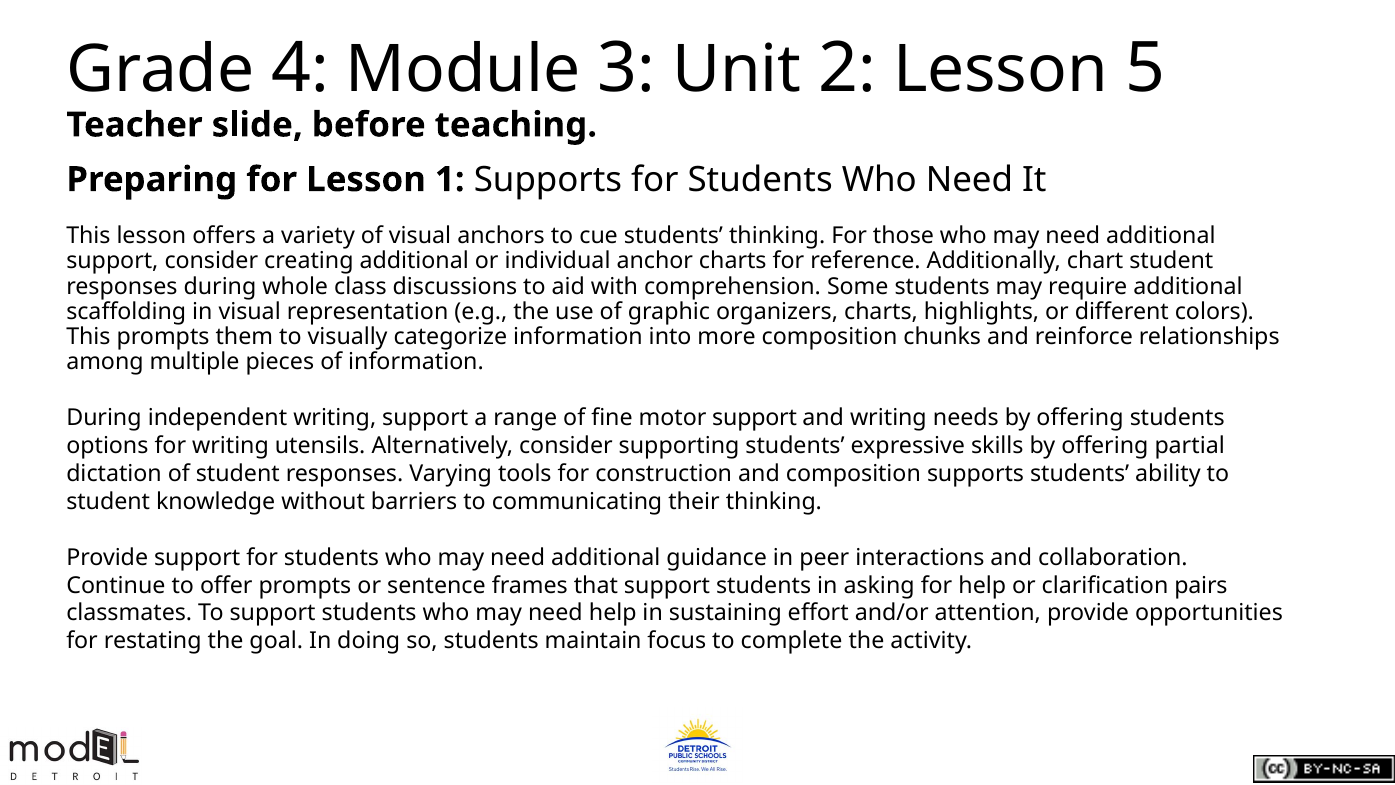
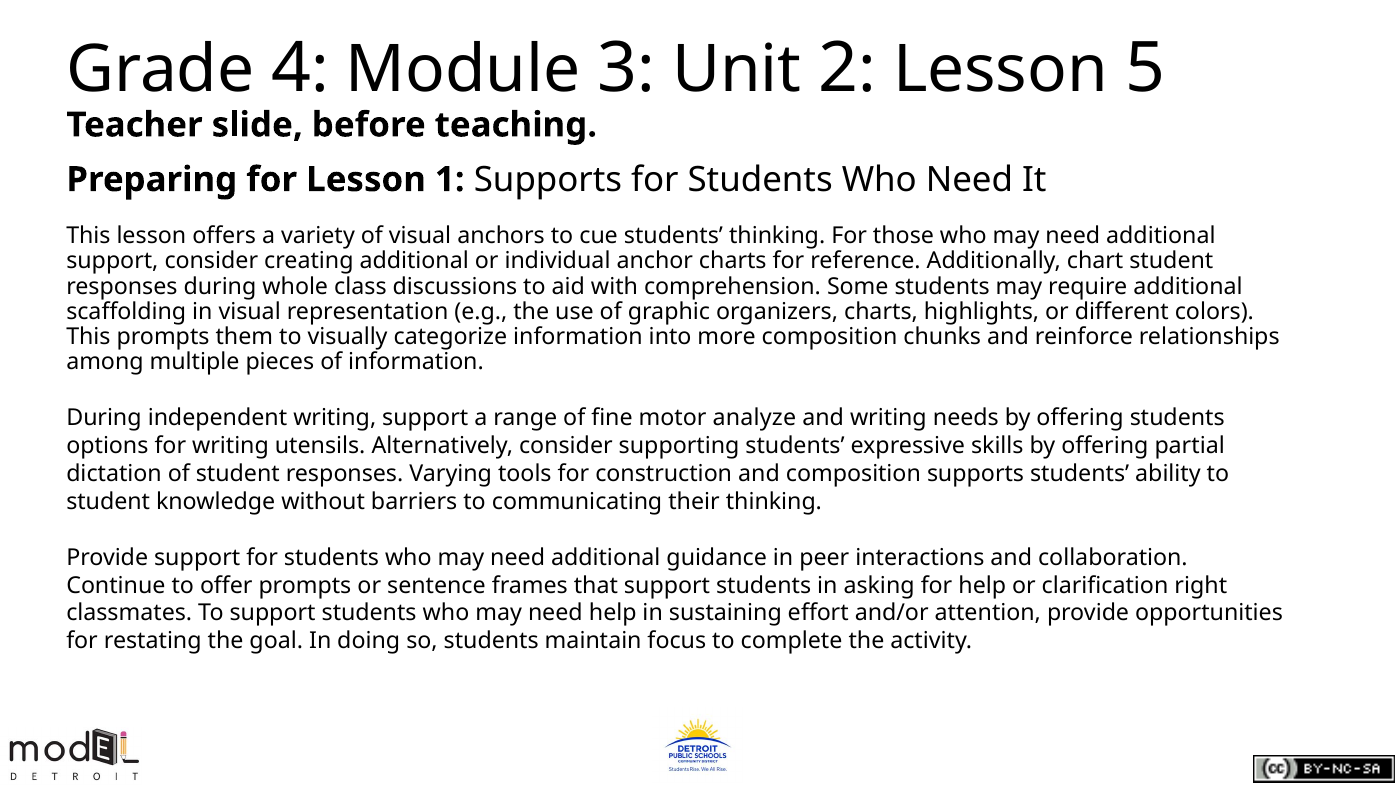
motor support: support -> analyze (754, 418)
pairs: pairs -> right (1201, 585)
